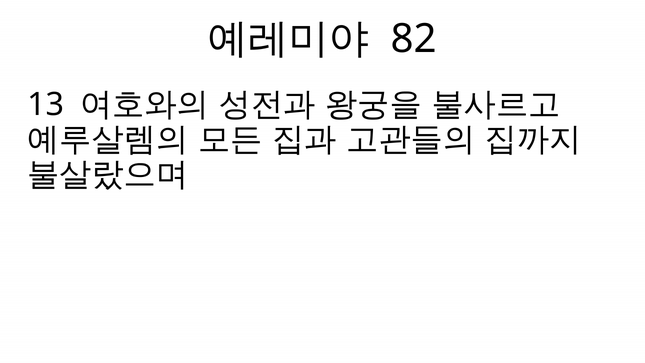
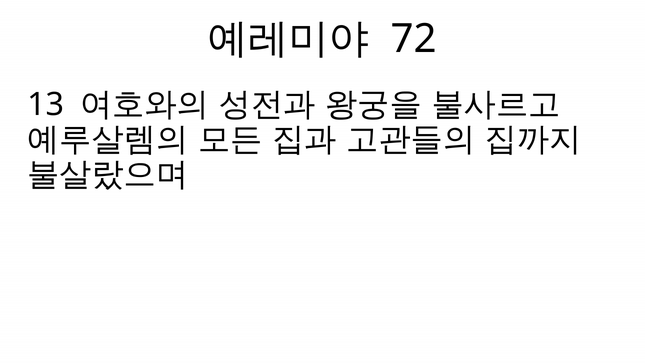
82: 82 -> 72 (414, 39)
